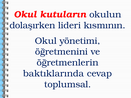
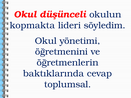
kutuların: kutuların -> düşünceli (63, 15)
dolaşırken: dolaşırken -> kopmakta (32, 25)
kısmının: kısmının -> söyledim (105, 25)
